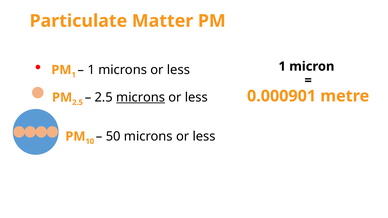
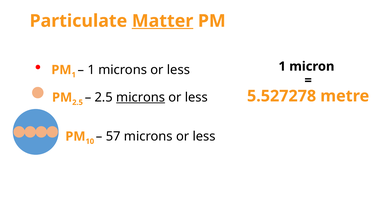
Matter underline: none -> present (163, 21)
0.000901: 0.000901 -> 5.527278 (282, 96)
50: 50 -> 57 (113, 137)
